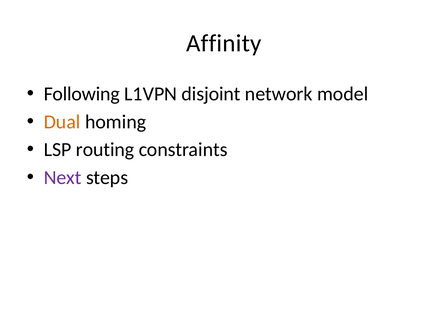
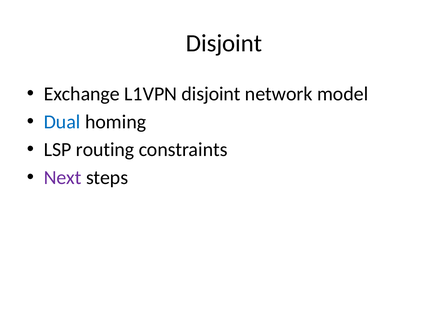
Affinity: Affinity -> Disjoint (224, 43)
Following: Following -> Exchange (82, 94)
Dual colour: orange -> blue (62, 122)
